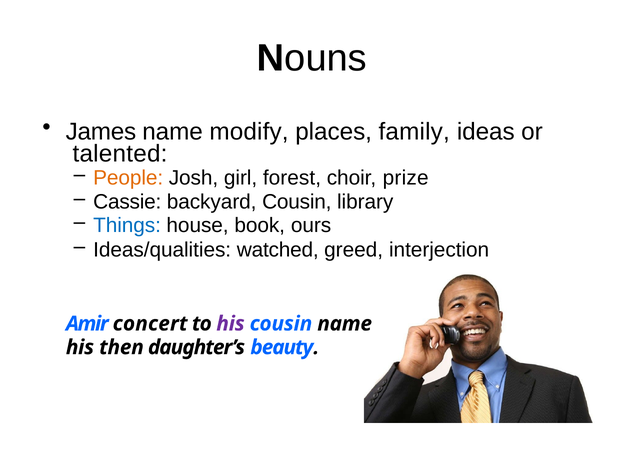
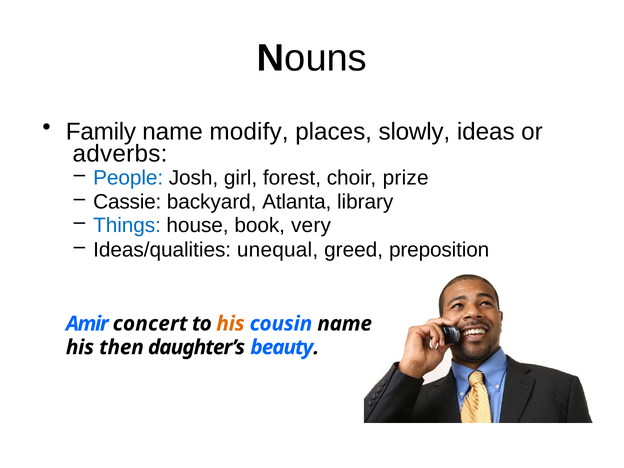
James: James -> Family (101, 132)
family: family -> slowly (414, 132)
talented: talented -> adverbs (120, 154)
People colour: orange -> blue (128, 178)
backyard Cousin: Cousin -> Atlanta (297, 202)
ours: ours -> very (311, 225)
watched: watched -> unequal (278, 250)
interjection: interjection -> preposition (439, 250)
his colour: purple -> orange (230, 324)
